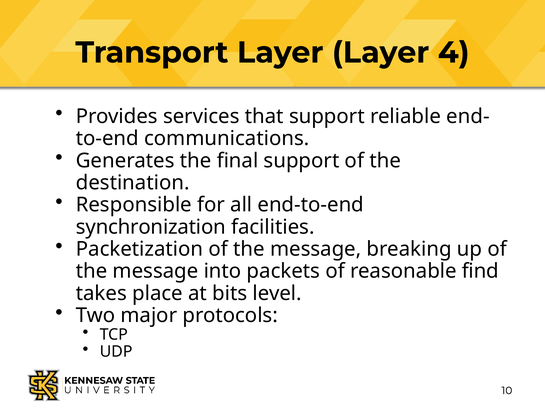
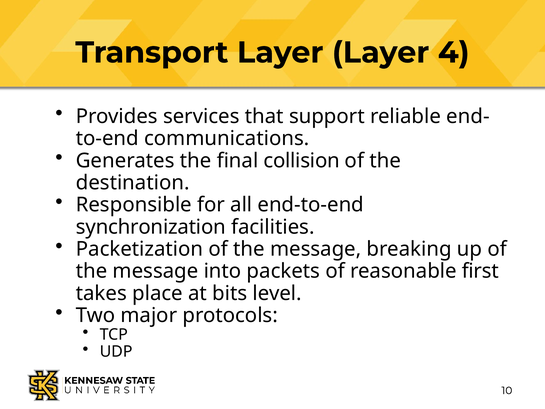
final support: support -> collision (302, 161)
find: find -> first (480, 271)
